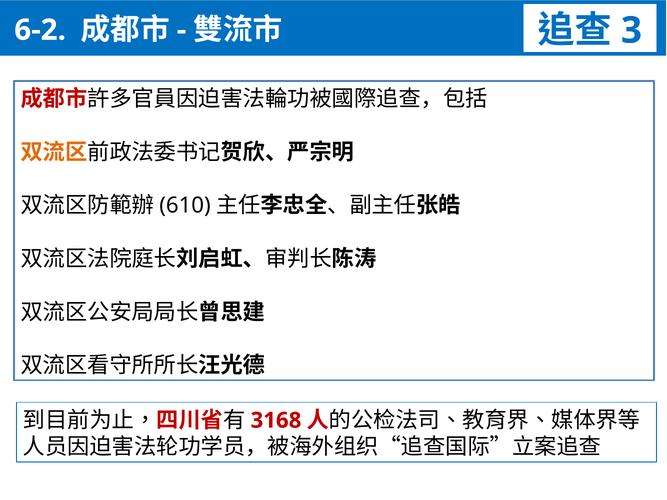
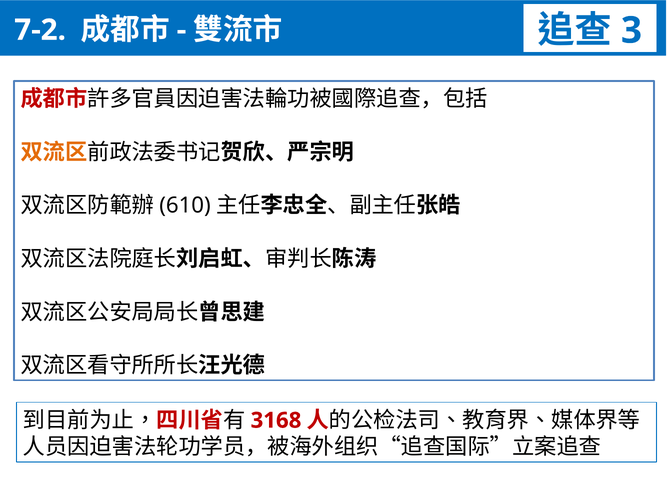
6-2: 6-2 -> 7-2 (40, 30)
